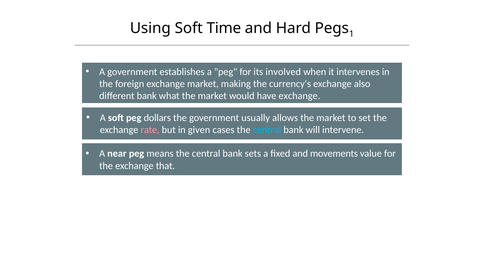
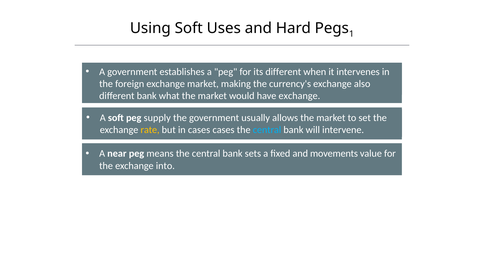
Time: Time -> Uses (224, 28)
its involved: involved -> different (283, 72)
dollars: dollars -> supply (157, 118)
rate colour: pink -> yellow (150, 130)
in given: given -> cases (199, 130)
that: that -> into (165, 166)
